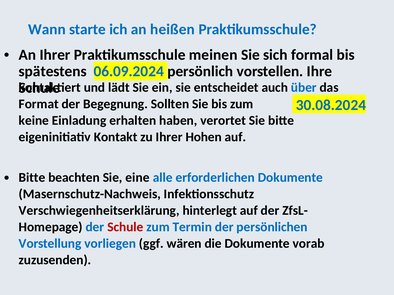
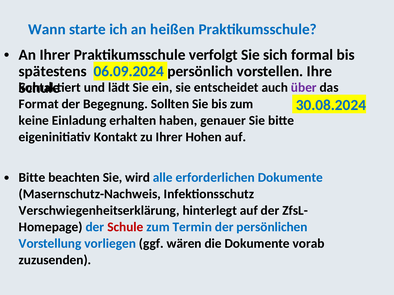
meinen: meinen -> verfolgt (213, 55)
über colour: blue -> purple (304, 88)
verortet: verortet -> genauer (223, 121)
eine: eine -> wird (138, 178)
